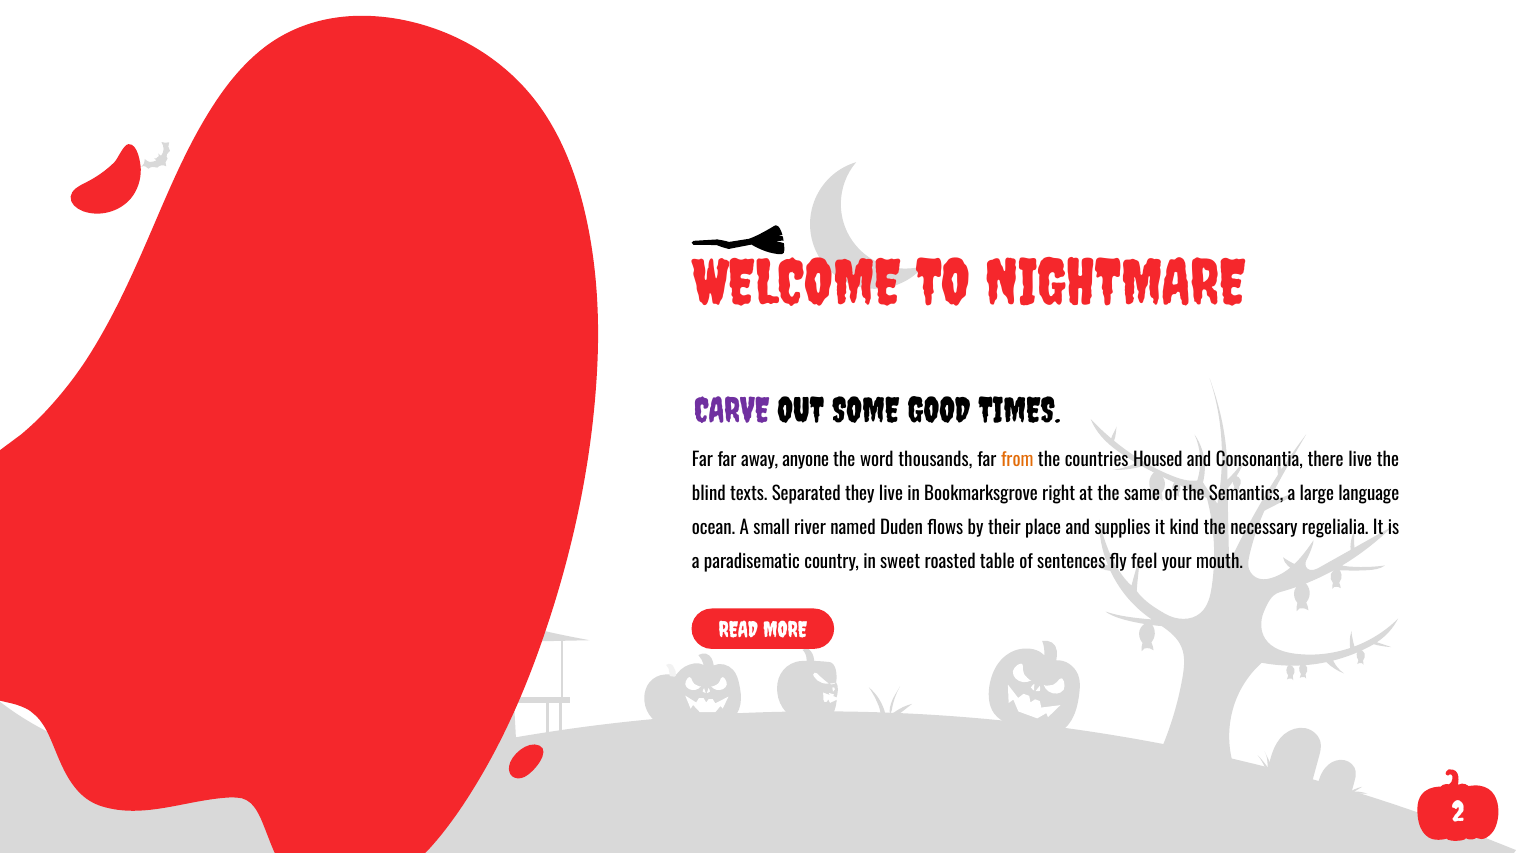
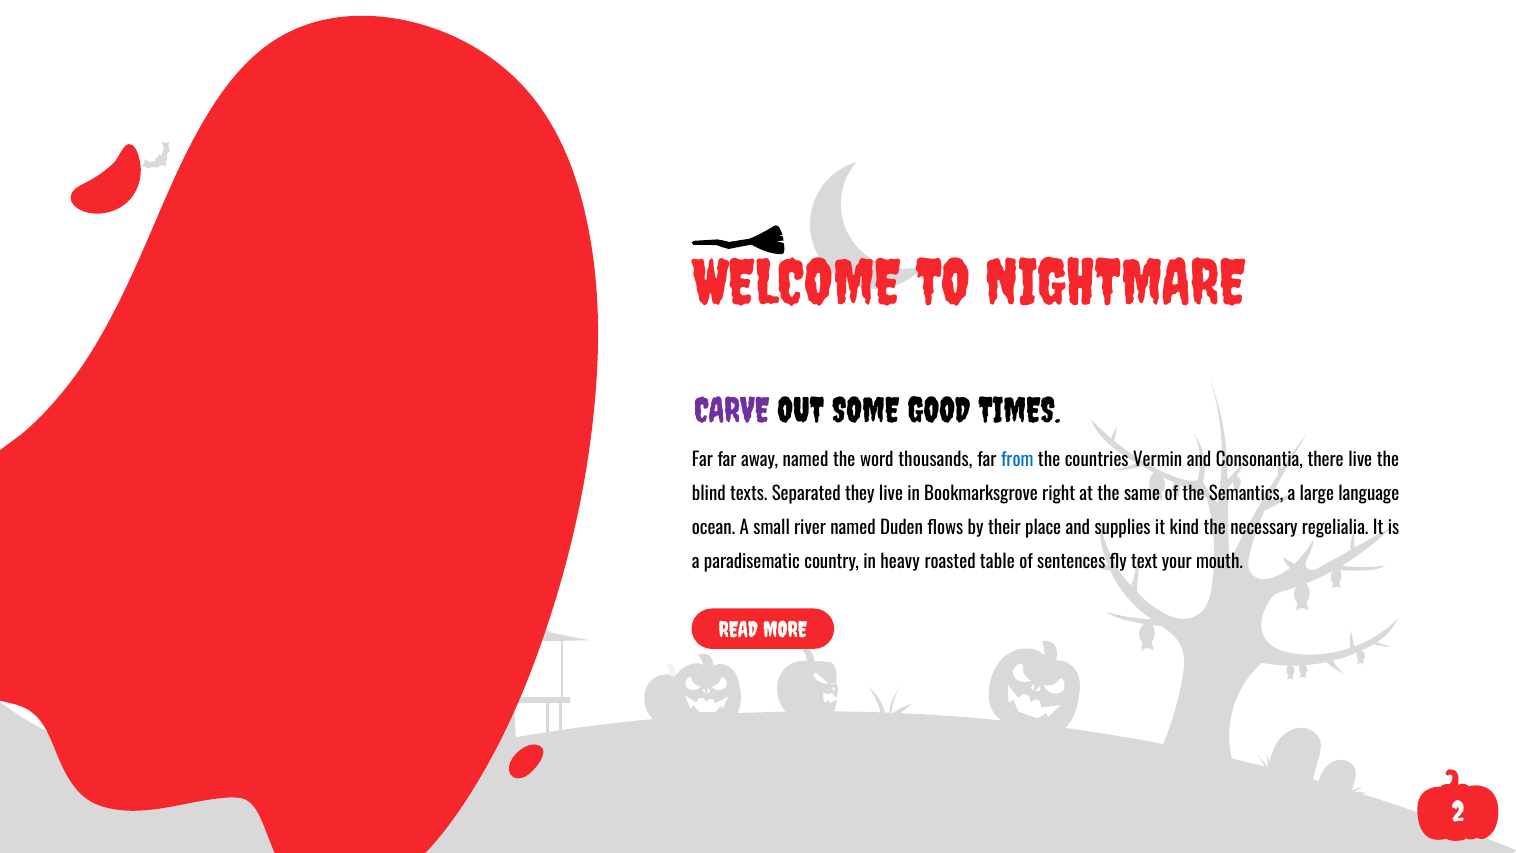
away anyone: anyone -> named (806, 460)
from colour: orange -> blue (1017, 460)
Housed: Housed -> Vermin (1158, 460)
sweet: sweet -> heavy (900, 562)
feel: feel -> text (1144, 562)
